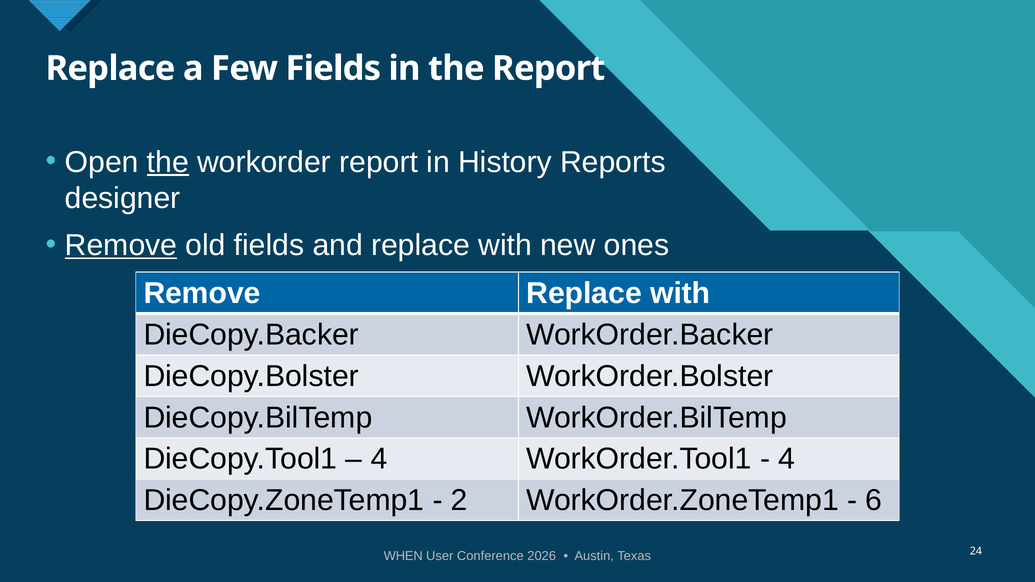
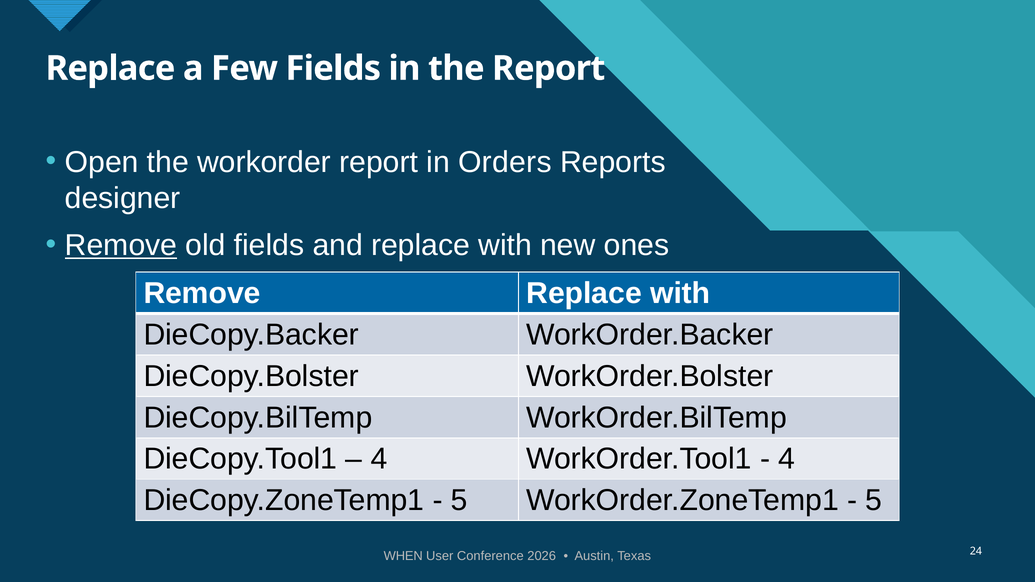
the underline: present -> none (168, 162)
History: History -> Orders (505, 162)
2: 2 -> 5 (459, 501)
6: 6 -> 5 (874, 501)
